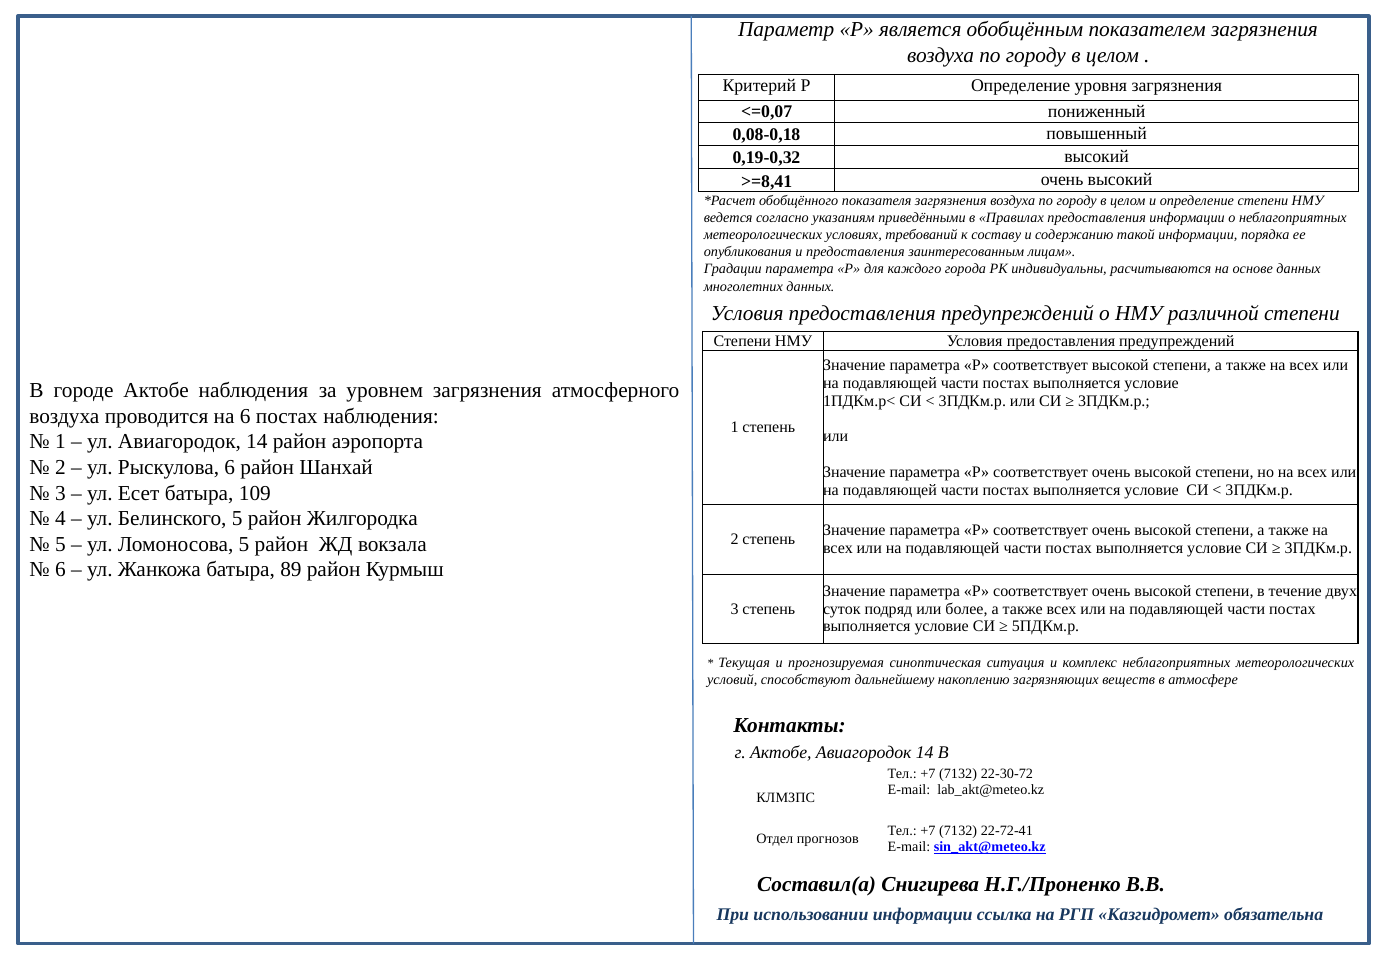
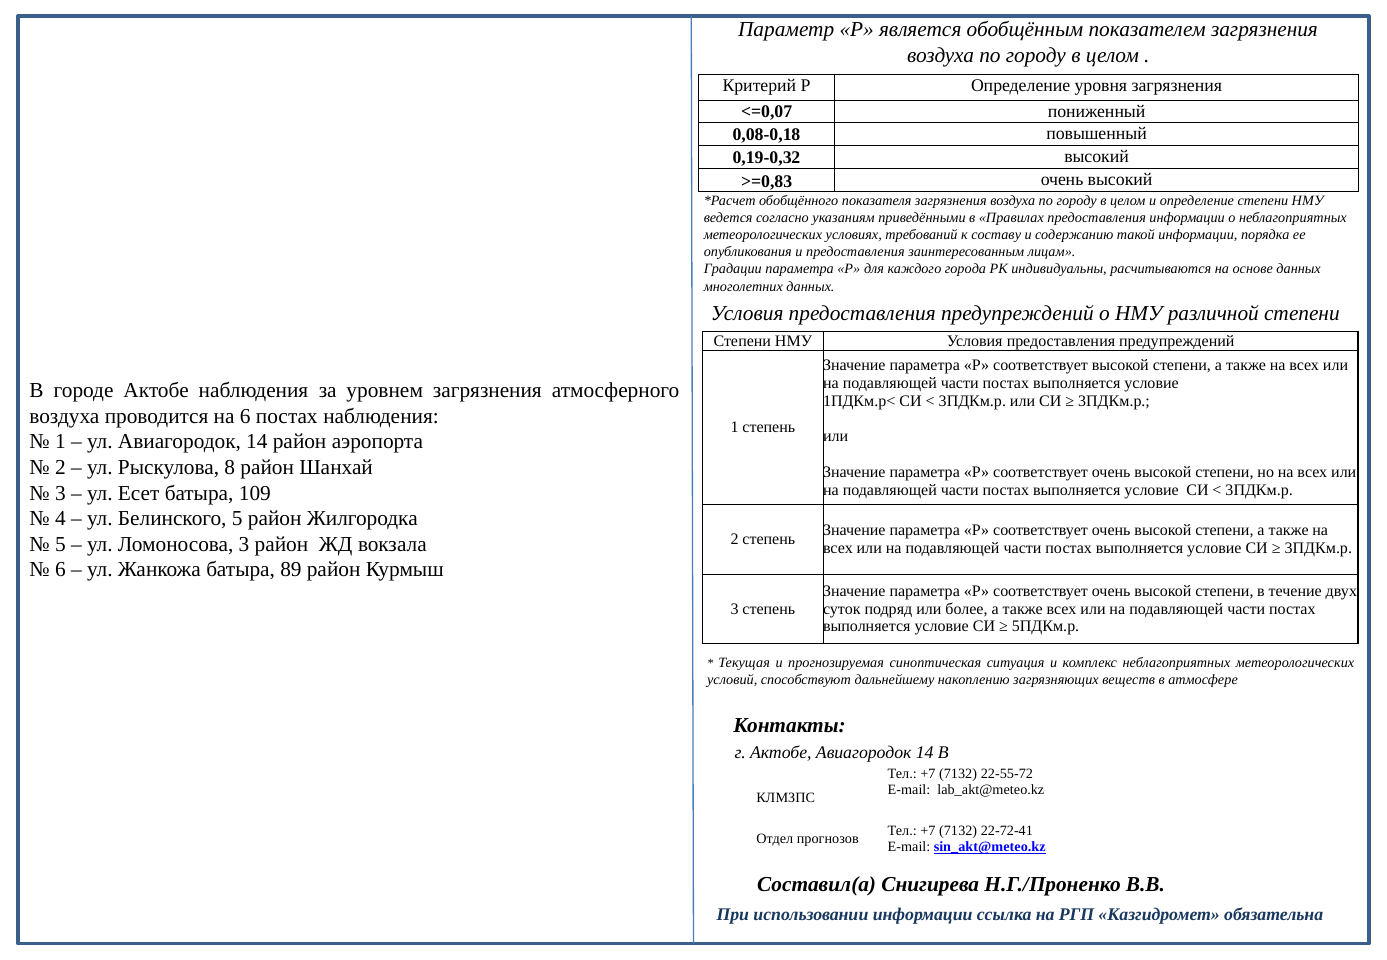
>=8,41: >=8,41 -> >=0,83 (767, 182)
Рыскулова 6: 6 -> 8 (230, 467)
Ломоносова 5: 5 -> 3 (244, 544)
22-30-72: 22-30-72 -> 22-55-72 (1007, 774)
